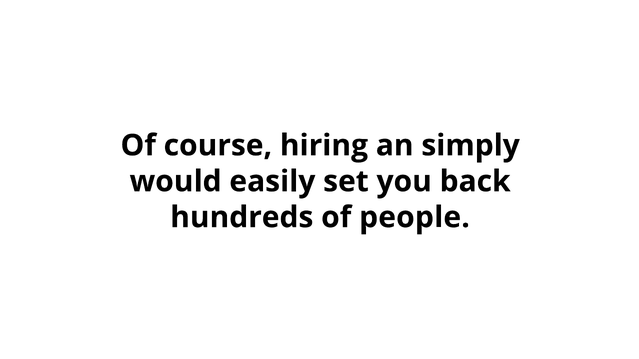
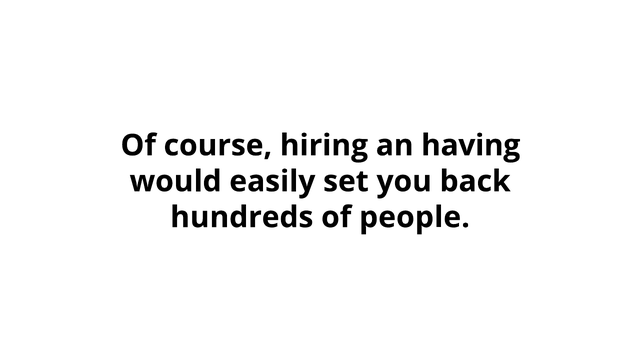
simply: simply -> having (471, 146)
